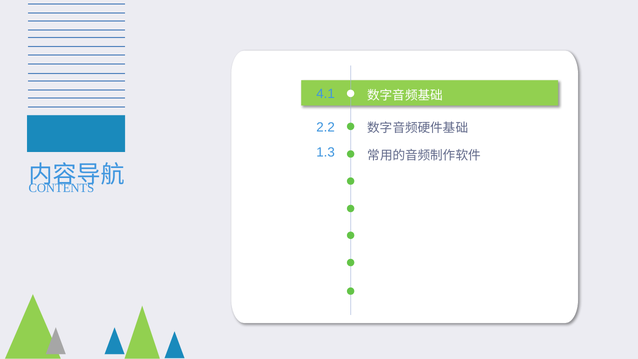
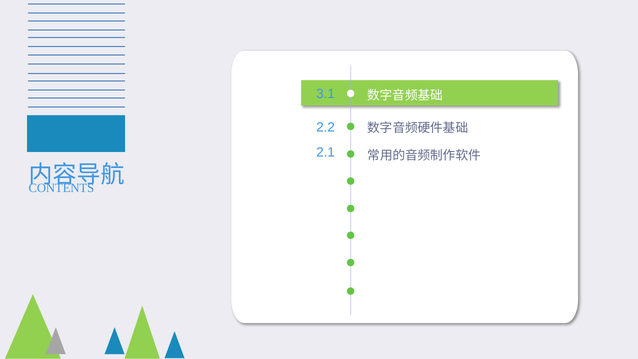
4.1: 4.1 -> 3.1 (326, 94)
1.3: 1.3 -> 2.1 (326, 152)
